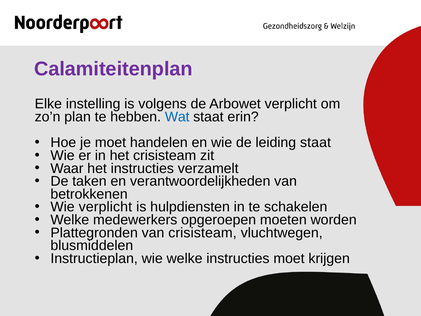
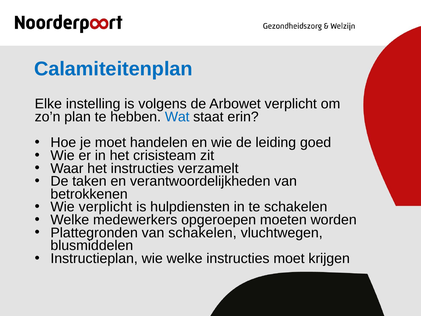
Calamiteitenplan colour: purple -> blue (113, 69)
leiding staat: staat -> goed (316, 143)
van crisisteam: crisisteam -> schakelen (202, 233)
